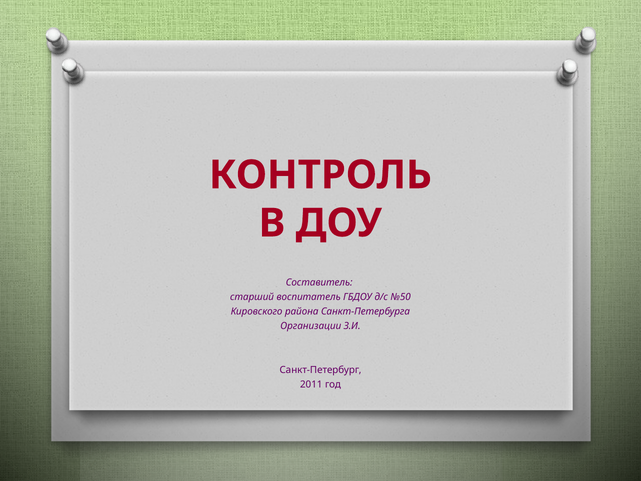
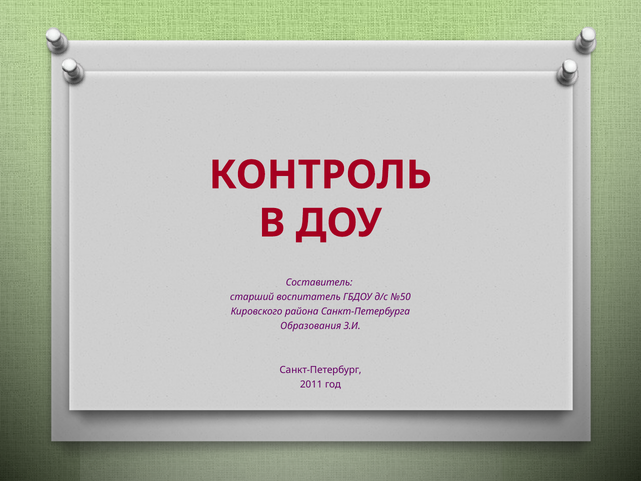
Организации: Организации -> Образования (311, 326)
